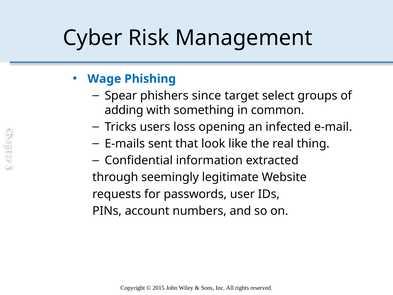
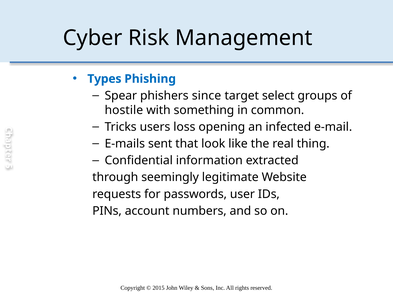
Wage: Wage -> Types (104, 79)
adding: adding -> hostile (124, 110)
